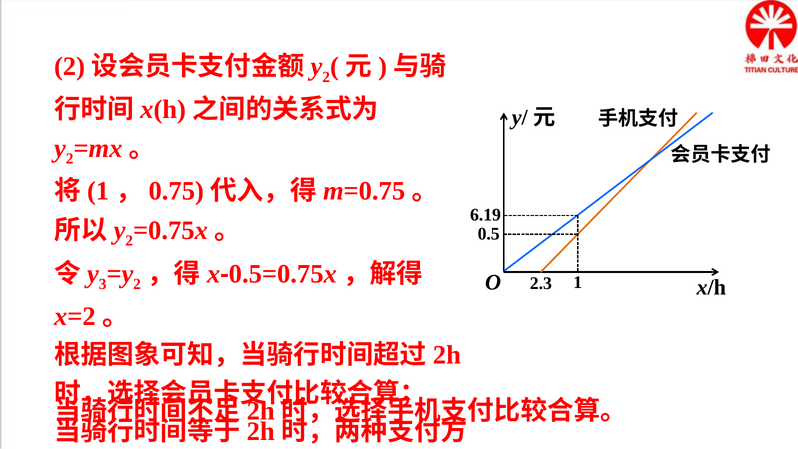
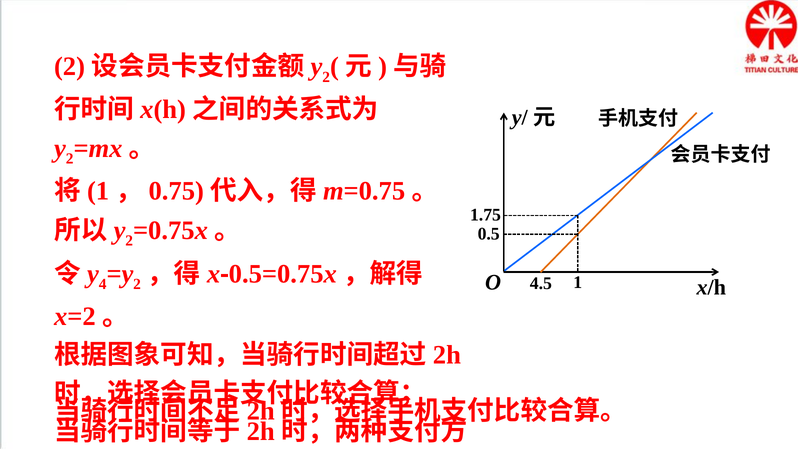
6.19: 6.19 -> 1.75 (485, 215)
3: 3 -> 4 (103, 284)
2.3: 2.3 -> 4.5 (541, 284)
